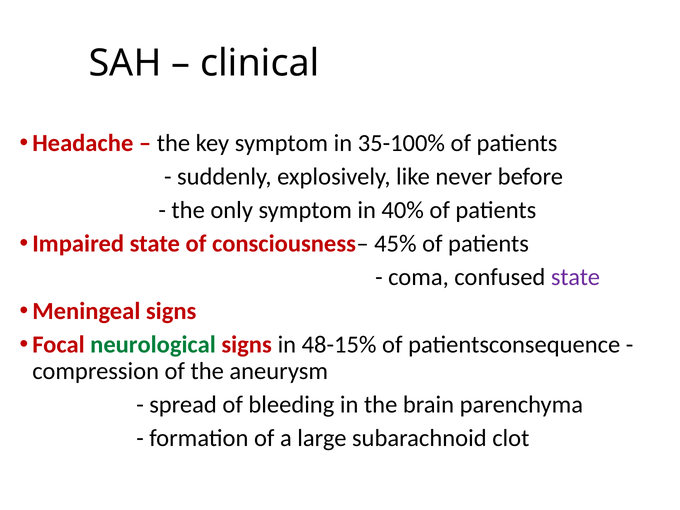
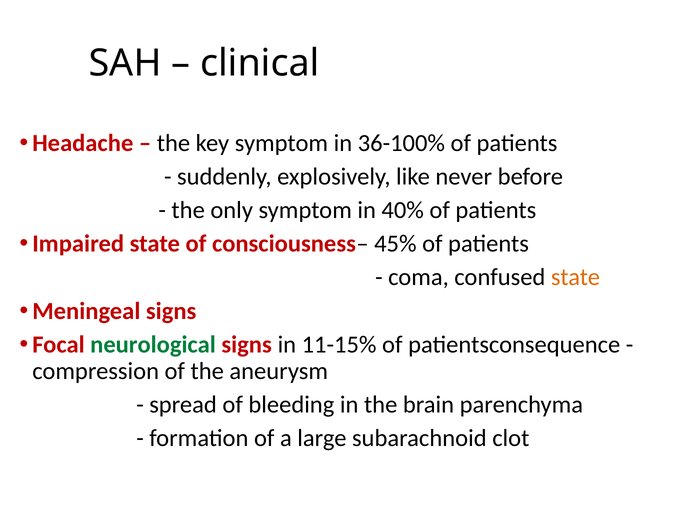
35-100%: 35-100% -> 36-100% (401, 143)
state colour: purple -> orange (575, 277)
48-15%: 48-15% -> 11-15% (339, 345)
